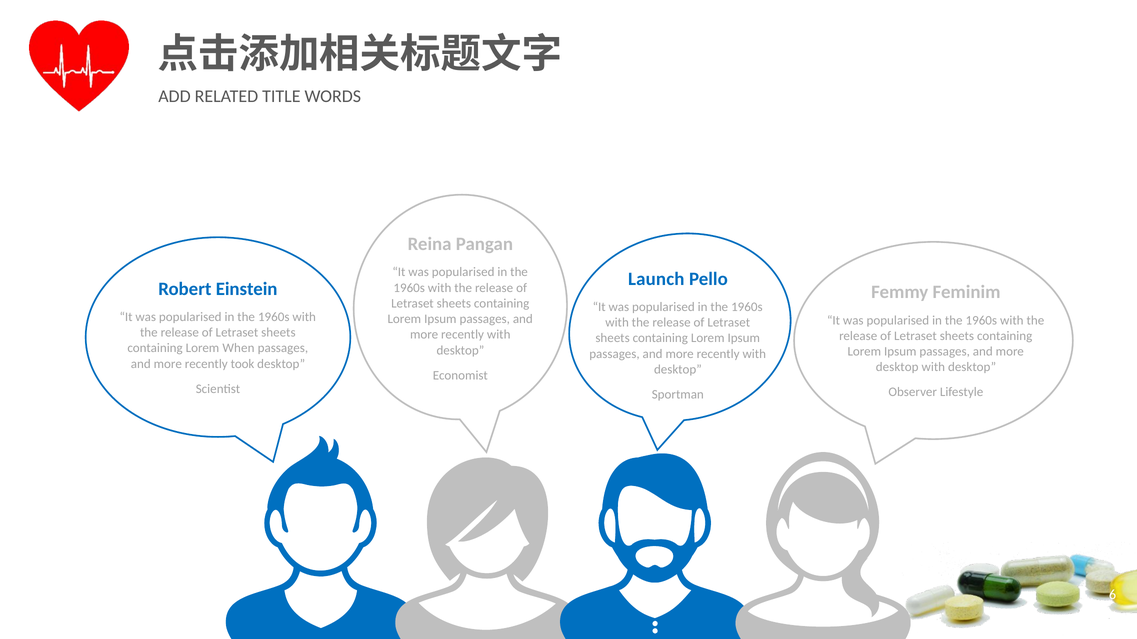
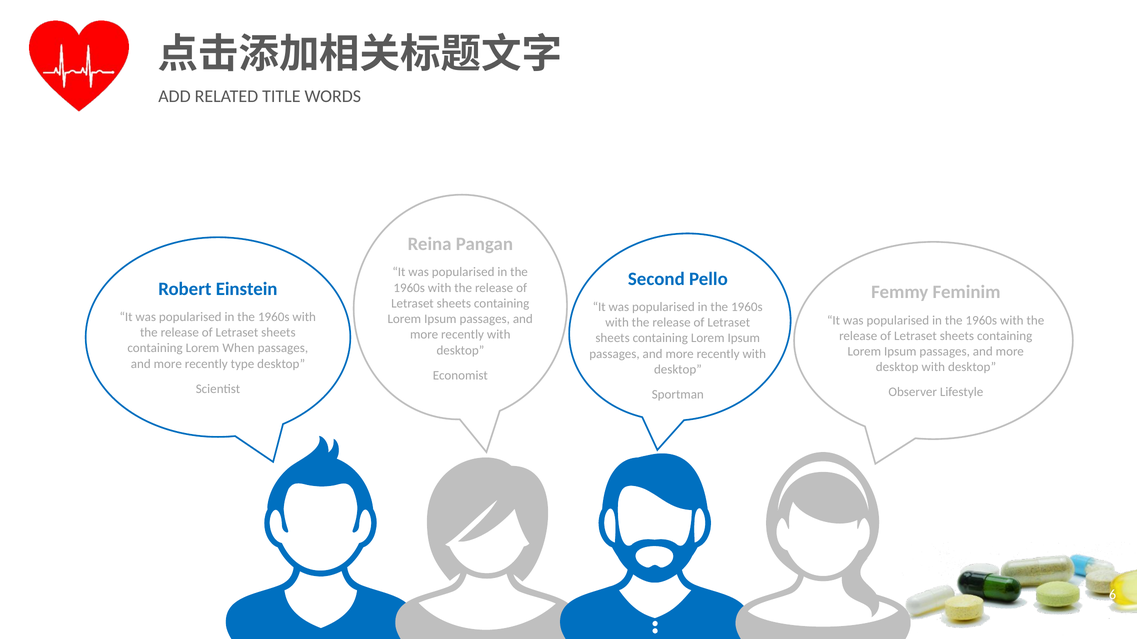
Launch: Launch -> Second (656, 279)
took: took -> type (242, 364)
